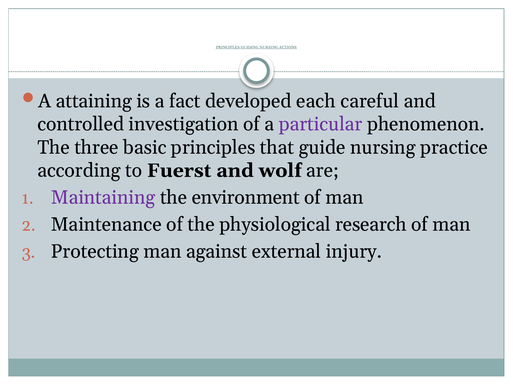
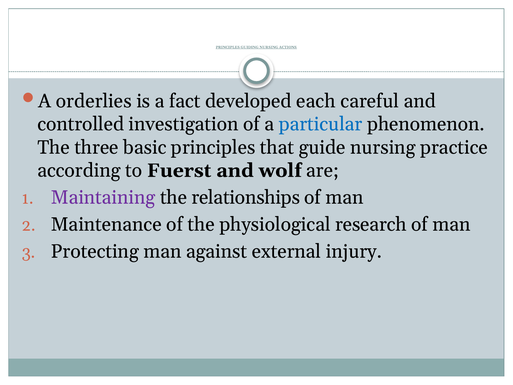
attaining: attaining -> orderlies (94, 101)
particular colour: purple -> blue (321, 124)
environment: environment -> relationships (246, 197)
